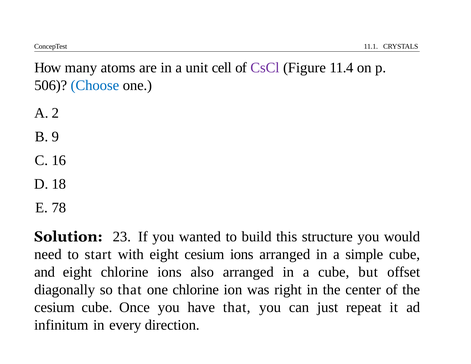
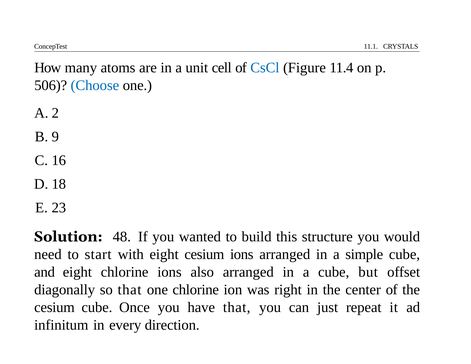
CsCl colour: purple -> blue (265, 68)
78: 78 -> 23 (59, 208)
23: 23 -> 48 (122, 237)
